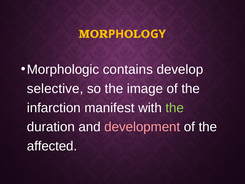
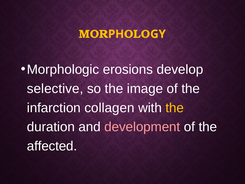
contains: contains -> erosions (128, 69)
manifest: manifest -> collagen (109, 108)
the colour: light green -> yellow (175, 108)
